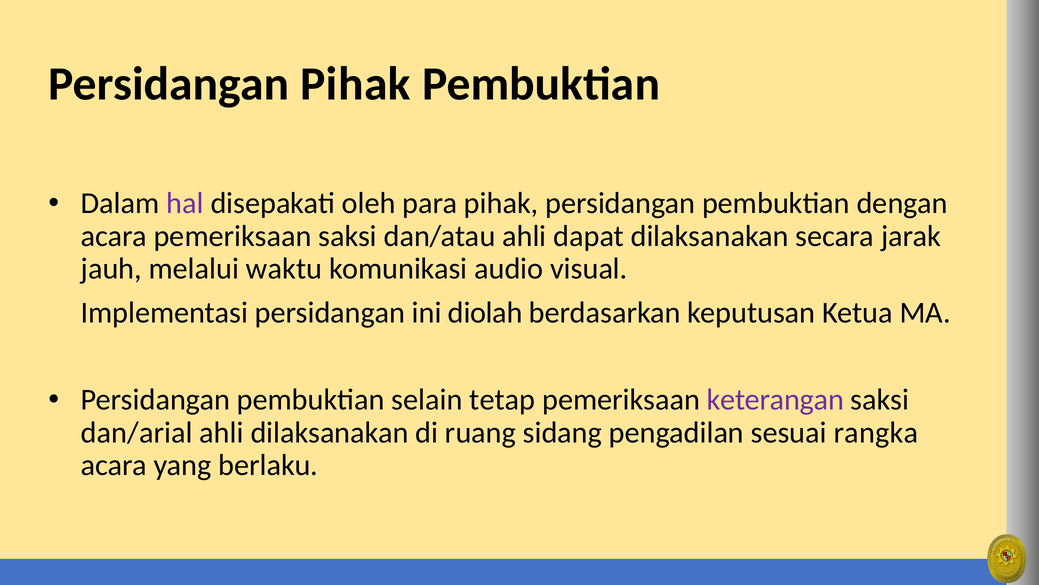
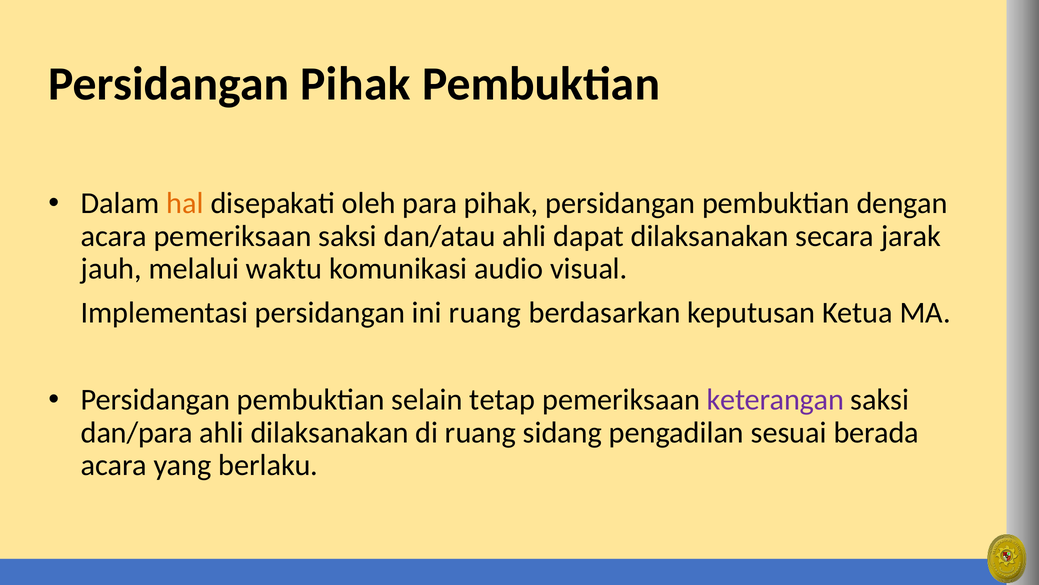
hal colour: purple -> orange (185, 203)
ini diolah: diolah -> ruang (485, 312)
dan/arial: dan/arial -> dan/para (137, 432)
rangka: rangka -> berada (876, 432)
